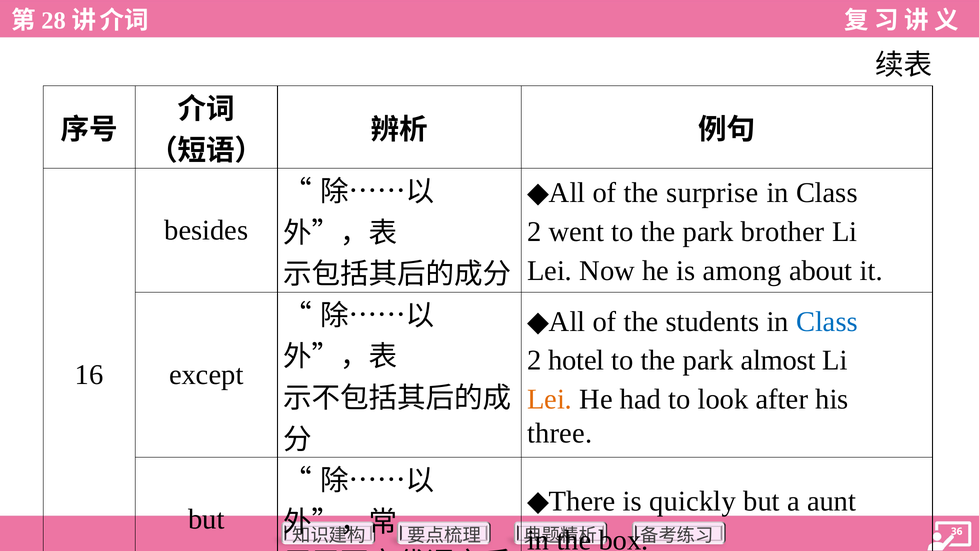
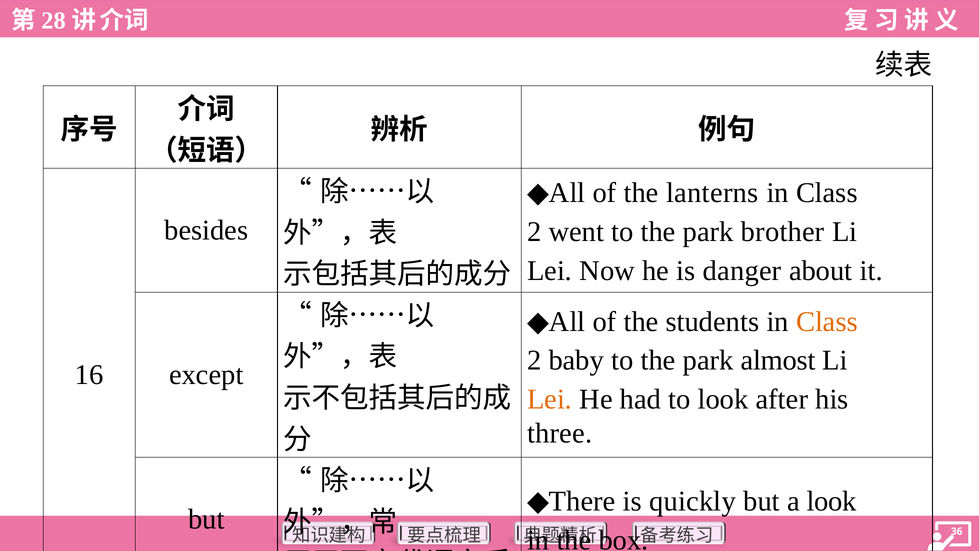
surprise: surprise -> lanterns (712, 193)
among: among -> danger (742, 271)
Class colour: blue -> orange (827, 322)
hotel: hotel -> baby (576, 360)
a aunt: aunt -> look (832, 501)
